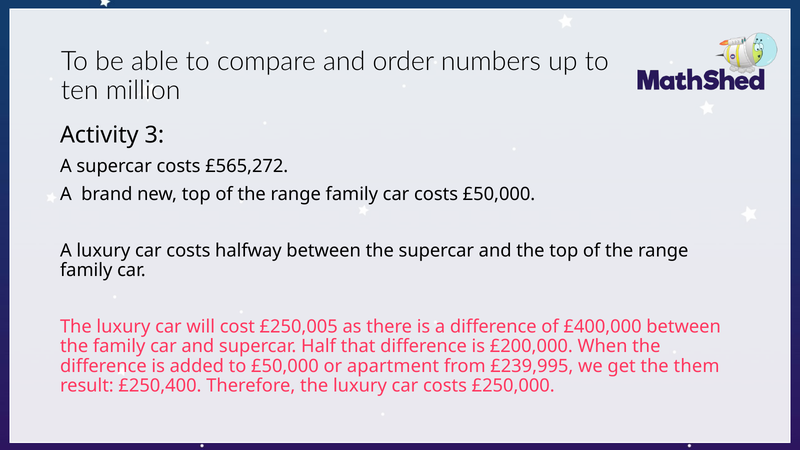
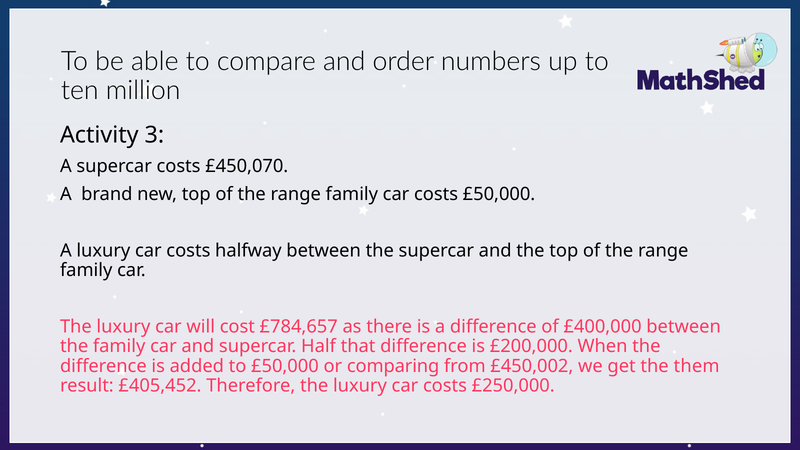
£565,272: £565,272 -> £450,070 (247, 166)
£250,005: £250,005 -> £784,657 (299, 327)
apartment: apartment -> comparing (393, 366)
£239,995: £239,995 -> £450,002 (532, 366)
£250,400: £250,400 -> £405,452 (160, 386)
